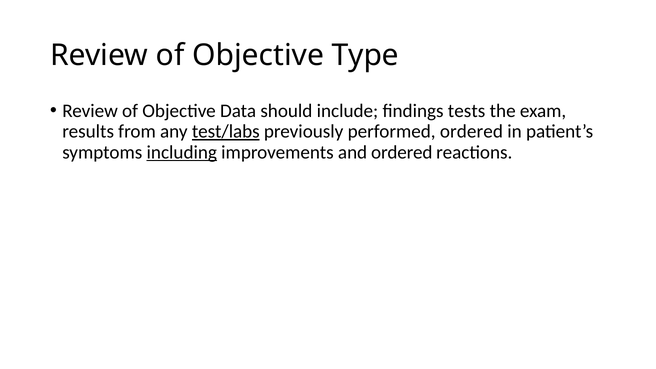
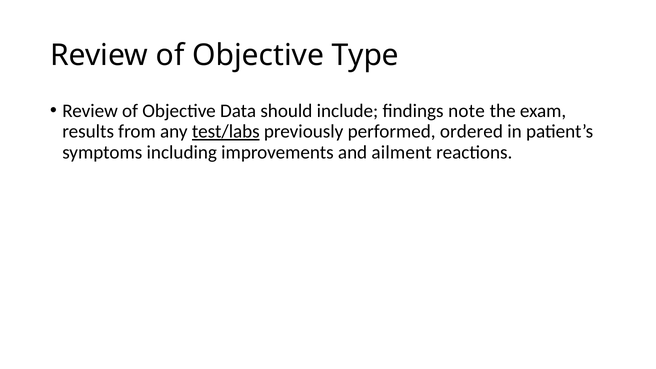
tests: tests -> note (467, 111)
including underline: present -> none (182, 152)
and ordered: ordered -> ailment (402, 152)
